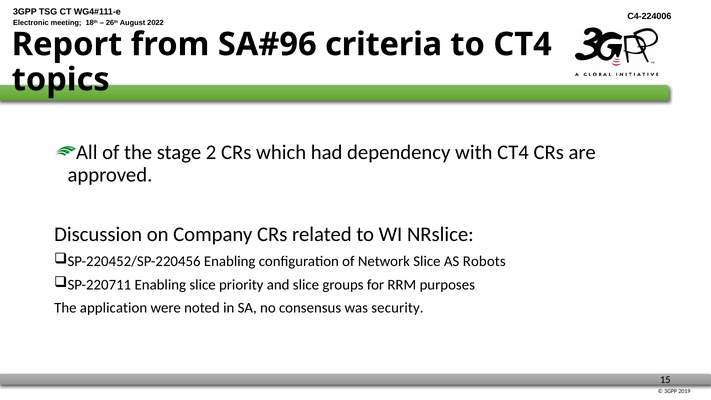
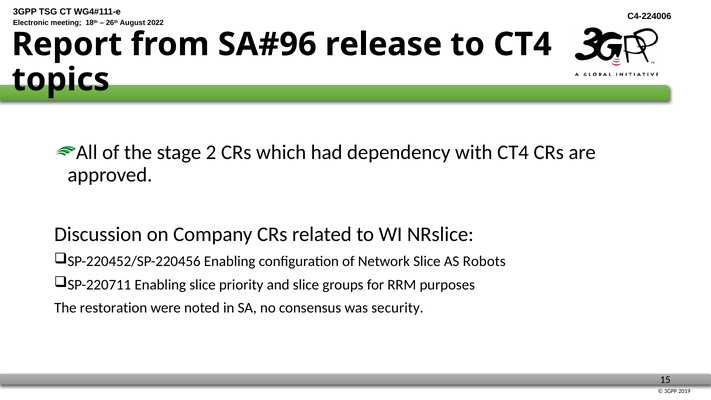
criteria: criteria -> release (384, 44)
application: application -> restoration (114, 308)
